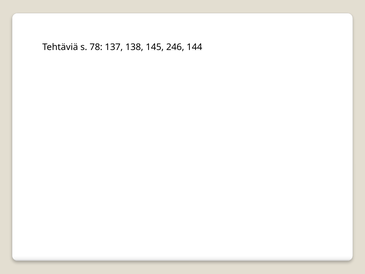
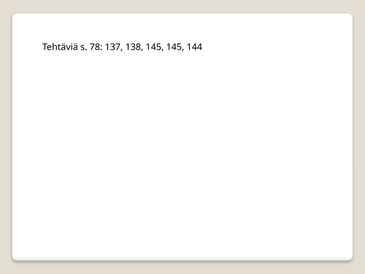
145 246: 246 -> 145 (175, 47)
